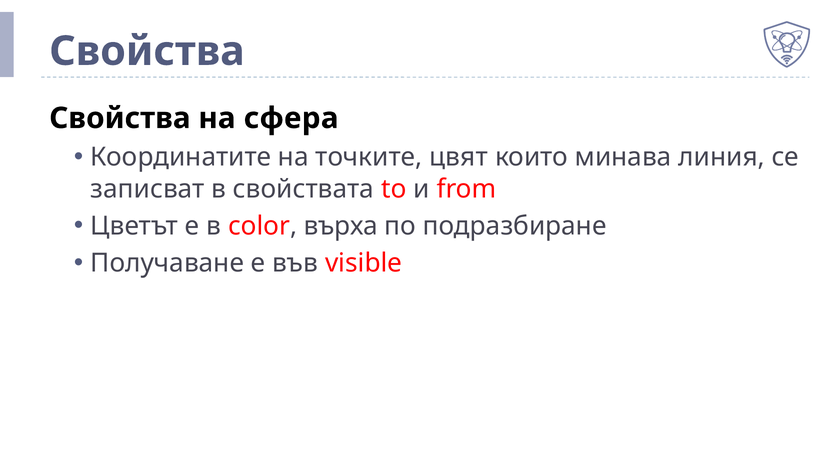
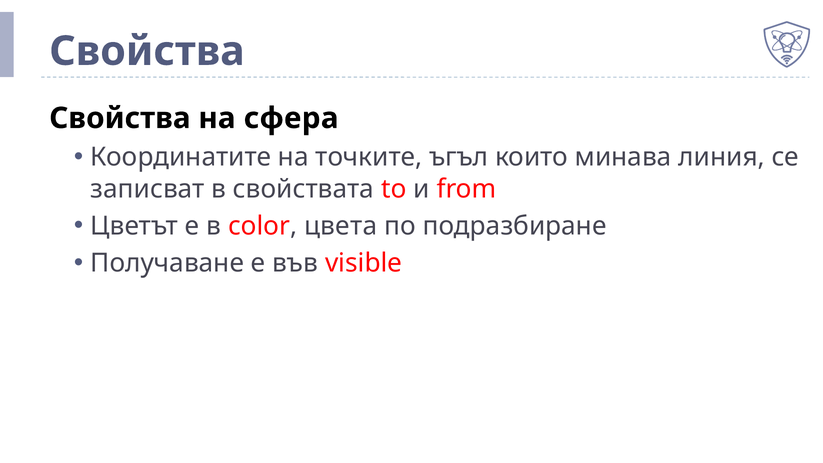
цвят: цвят -> ъгъл (459, 157)
върха: върха -> цвета (341, 226)
